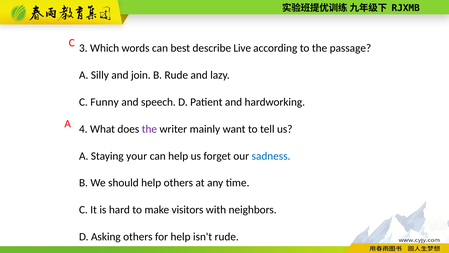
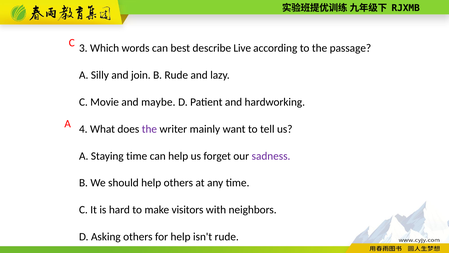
Funny: Funny -> Movie (105, 102)
speech: speech -> maybe (158, 102)
Staying your: your -> time (137, 156)
sadness colour: blue -> purple (271, 156)
